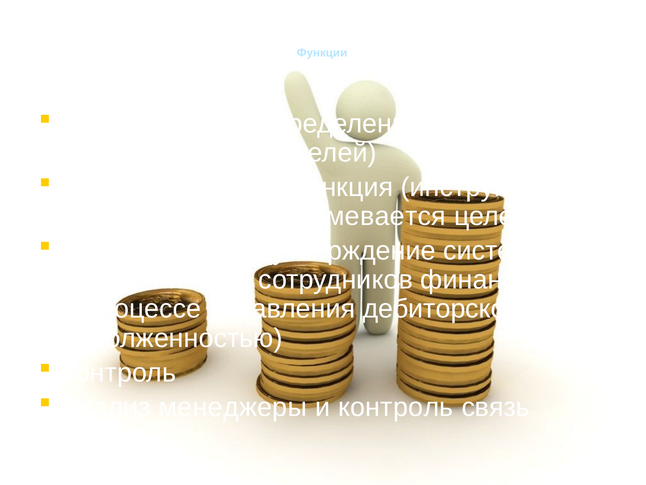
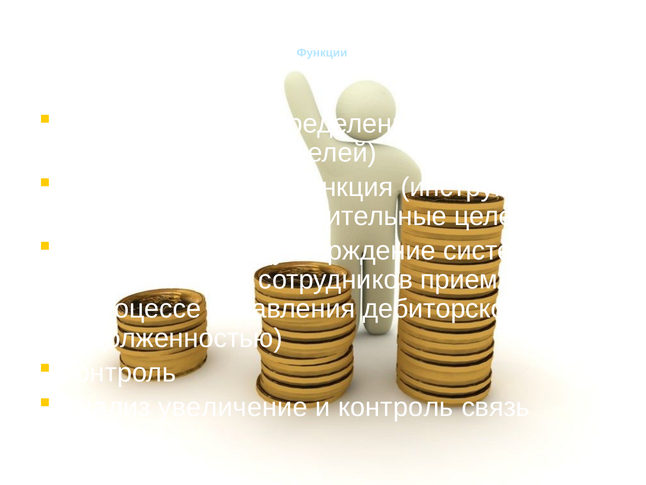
подразумевается: подразумевается -> предварительные (335, 216)
финансового: финансового -> приемлемого (503, 280)
менеджеры: менеджеры -> увеличение (233, 407)
